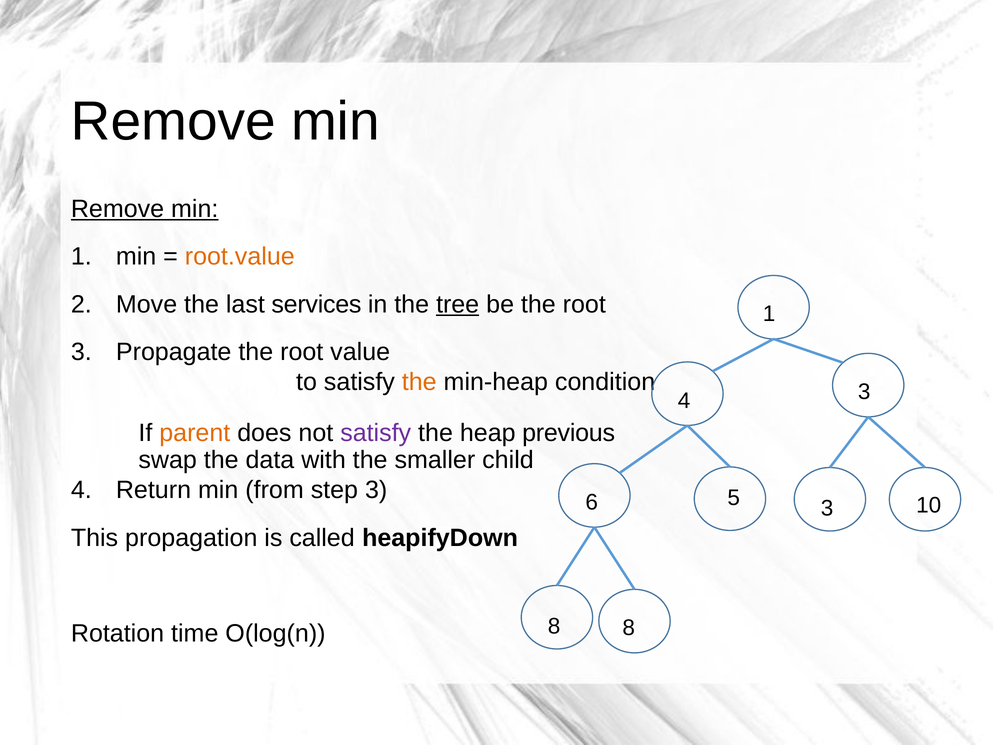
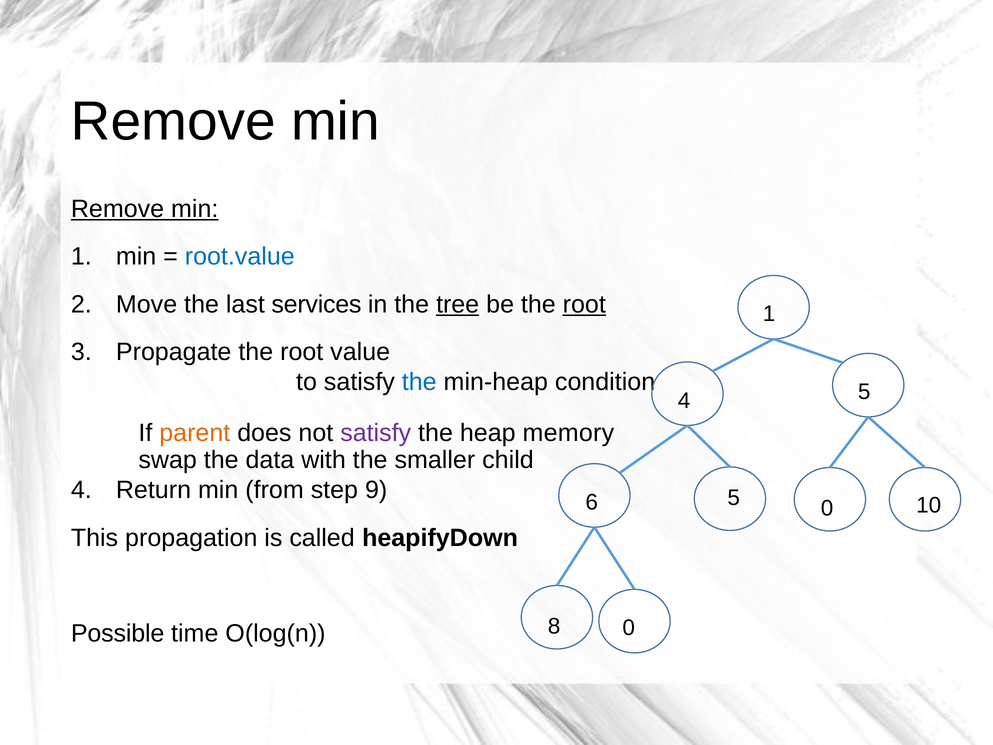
root.value colour: orange -> blue (240, 256)
root underline: none -> present (584, 304)
the colour: orange -> blue (419, 382)
4 3: 3 -> 5 (864, 392)
previous: previous -> memory (568, 433)
step 3: 3 -> 9 (376, 490)
5 3: 3 -> 0 (827, 508)
8 8: 8 -> 0 (629, 628)
Rotation: Rotation -> Possible (118, 633)
